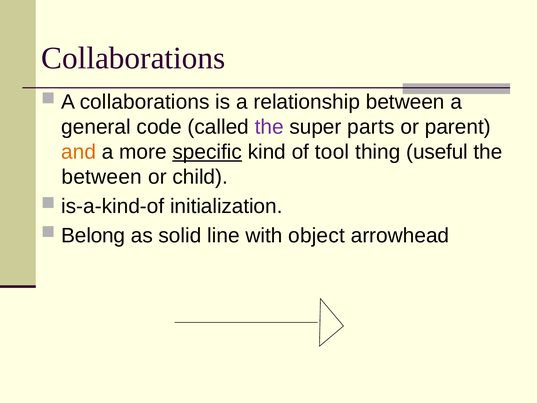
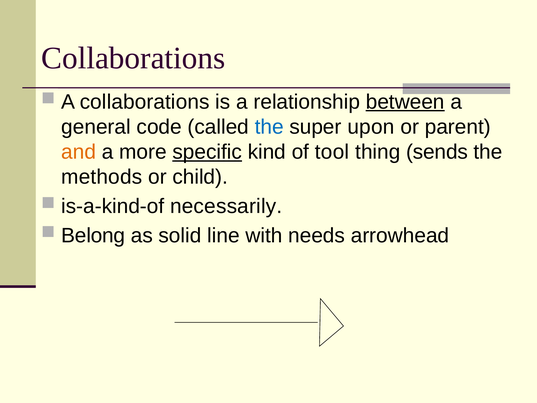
between underline: none -> present (405, 102)
the colour: purple -> blue (269, 127)
parts: parts -> upon (371, 127)
useful: useful -> sends (437, 152)
between: between -> methods (102, 177)
initialization: initialization -> necessarily (226, 206)
object: object -> needs (317, 235)
